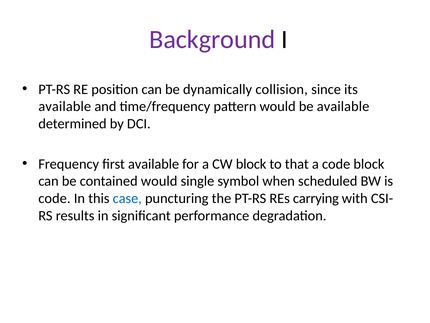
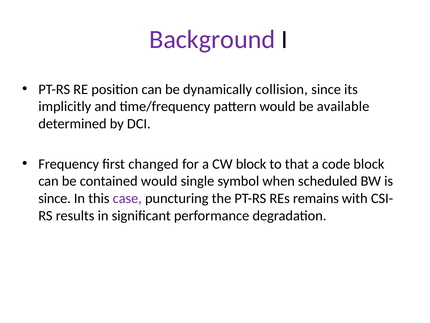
available: available -> implicitly (65, 106)
first available: available -> changed (153, 164)
code: code -> since (55, 198)
case colour: blue -> purple (127, 198)
carrying: carrying -> remains (316, 198)
